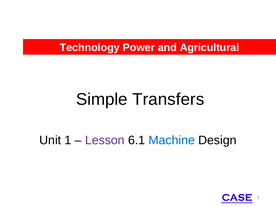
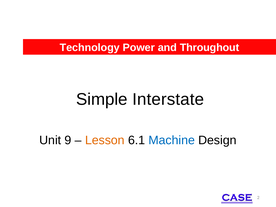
Agricultural: Agricultural -> Throughout (210, 48)
Transfers: Transfers -> Interstate (168, 99)
1: 1 -> 9 (68, 140)
Lesson colour: purple -> orange (105, 140)
